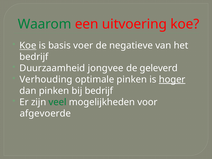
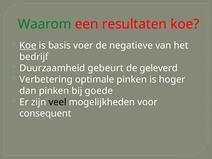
uitvoering: uitvoering -> resultaten (134, 24)
jongvee: jongvee -> gebeurt (106, 68)
Verhouding: Verhouding -> Verbetering (46, 79)
hoger underline: present -> none (172, 79)
bij bedrijf: bedrijf -> goede (99, 91)
veel colour: green -> black (58, 102)
afgevoerde: afgevoerde -> consequent (45, 113)
